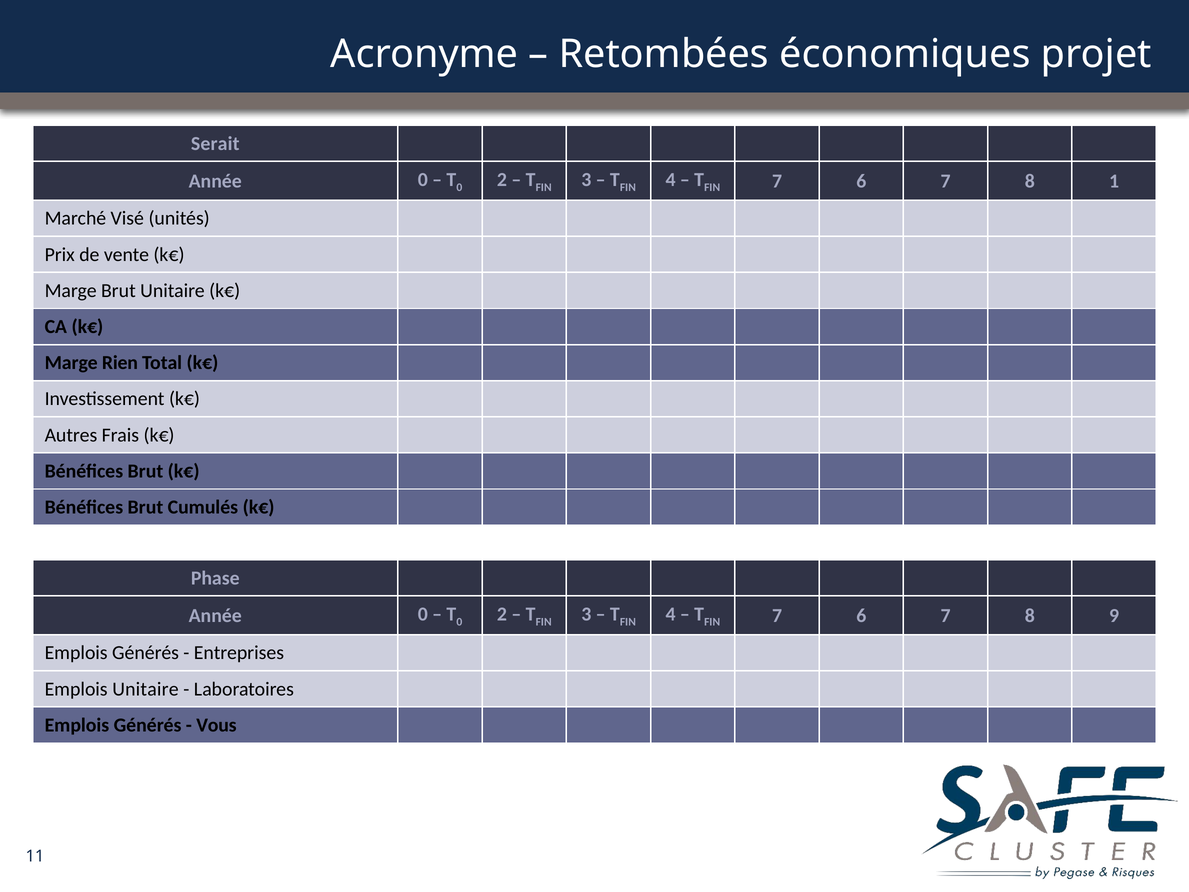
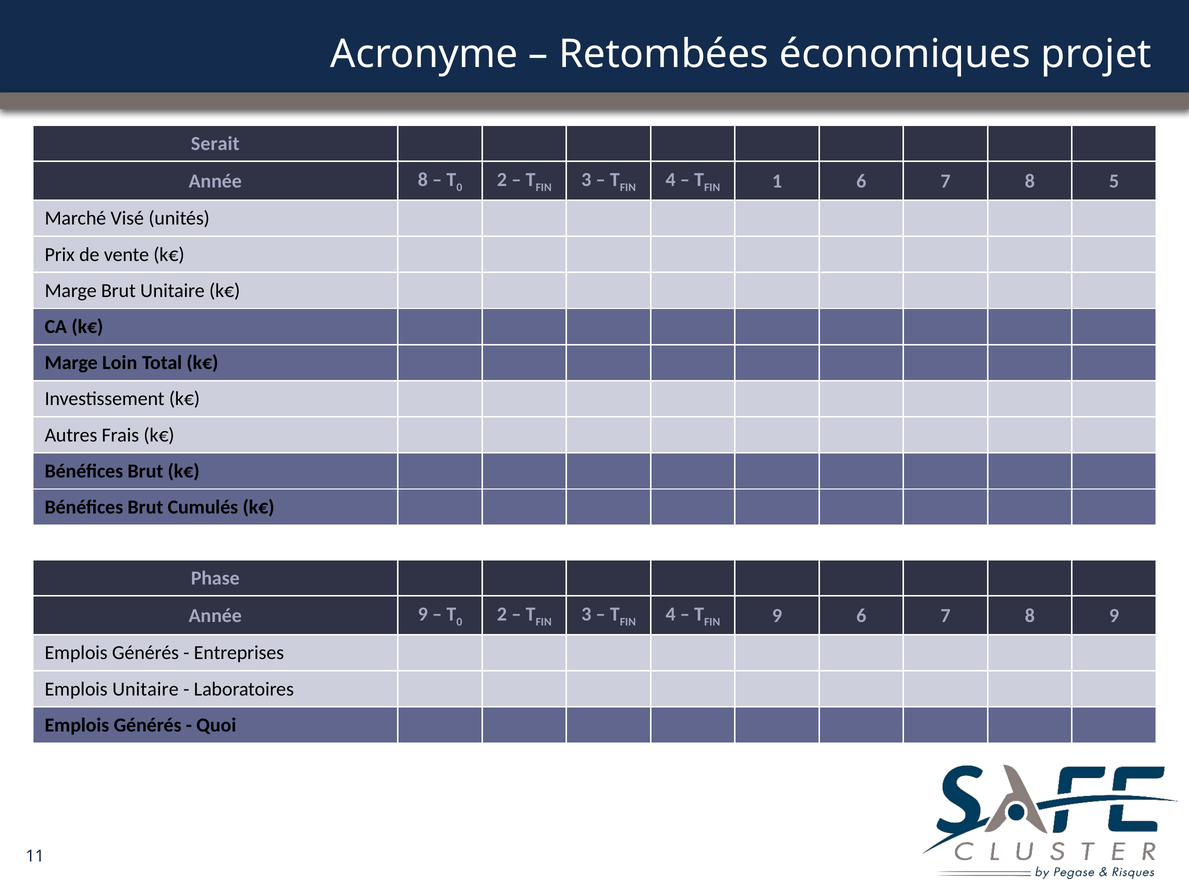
0: 0 -> 8 (423, 180)
7: 7 -> 1 (777, 181)
1: 1 -> 5 (1114, 181)
Rien: Rien -> Loin (120, 363)
0: 0 -> 9 (423, 614)
7: 7 -> 9 (777, 615)
Vous: Vous -> Quoi (216, 725)
